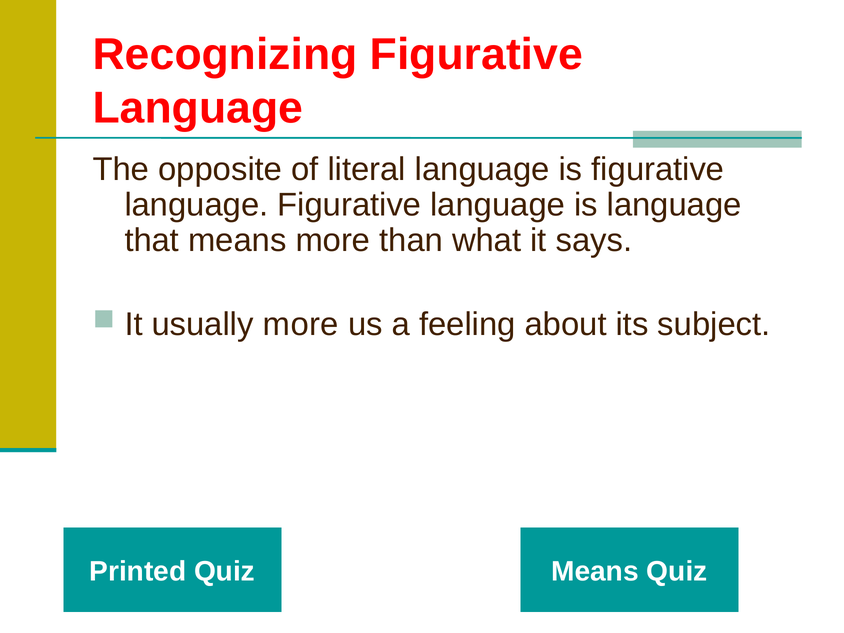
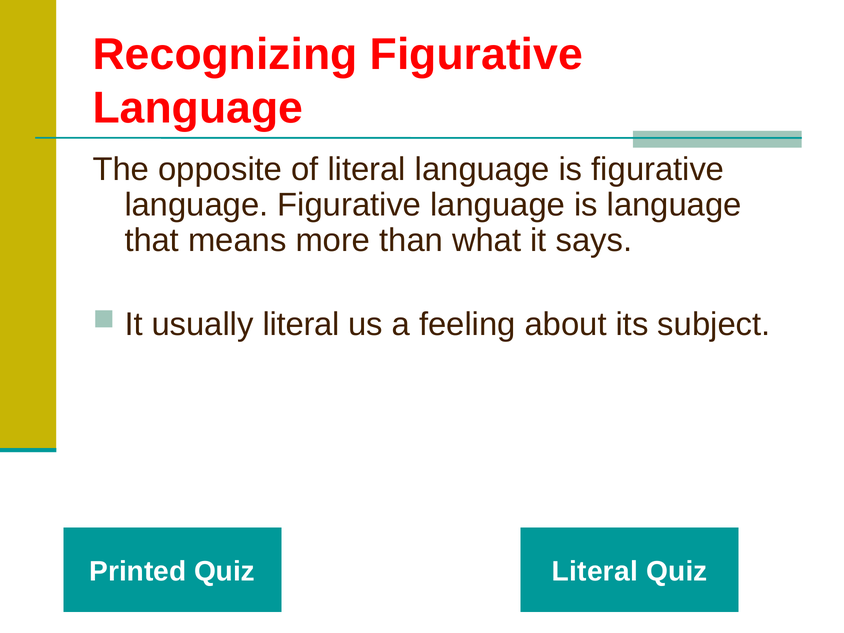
usually more: more -> literal (301, 324)
Quiz Means: Means -> Literal (595, 572)
